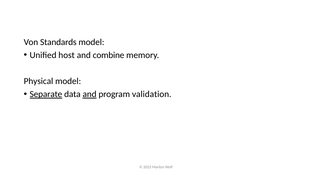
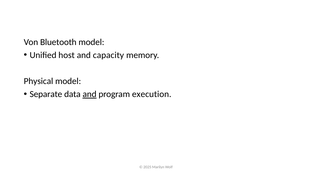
Standards: Standards -> Bluetooth (58, 42)
combine: combine -> capacity (108, 55)
Separate underline: present -> none (46, 95)
validation: validation -> execution (152, 95)
